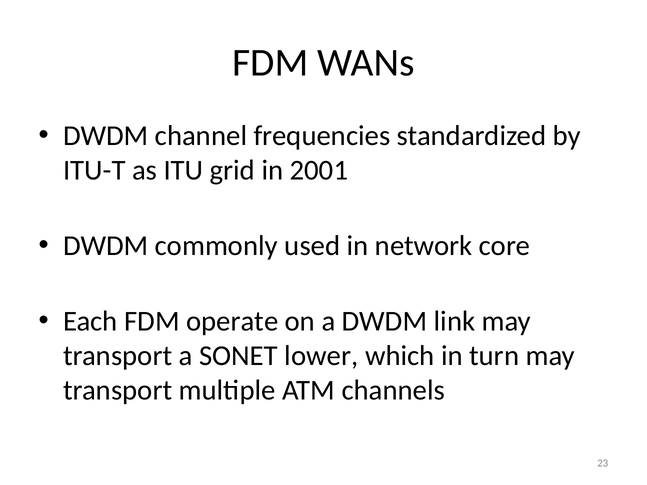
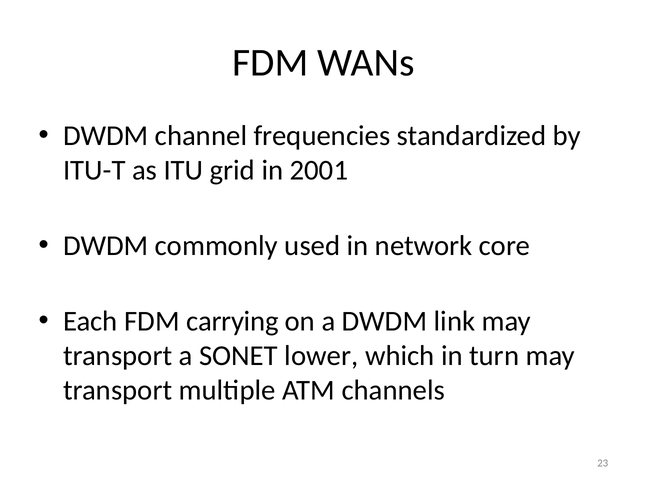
operate: operate -> carrying (232, 321)
